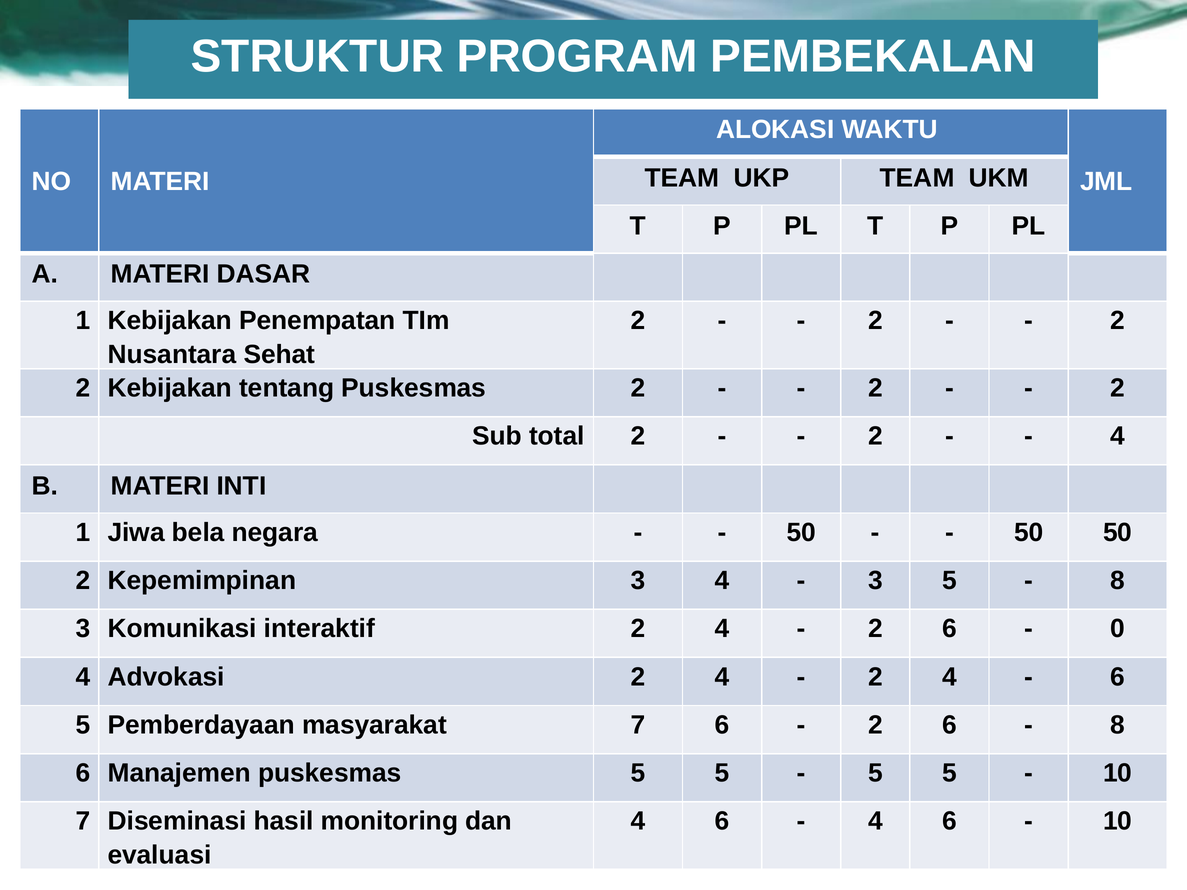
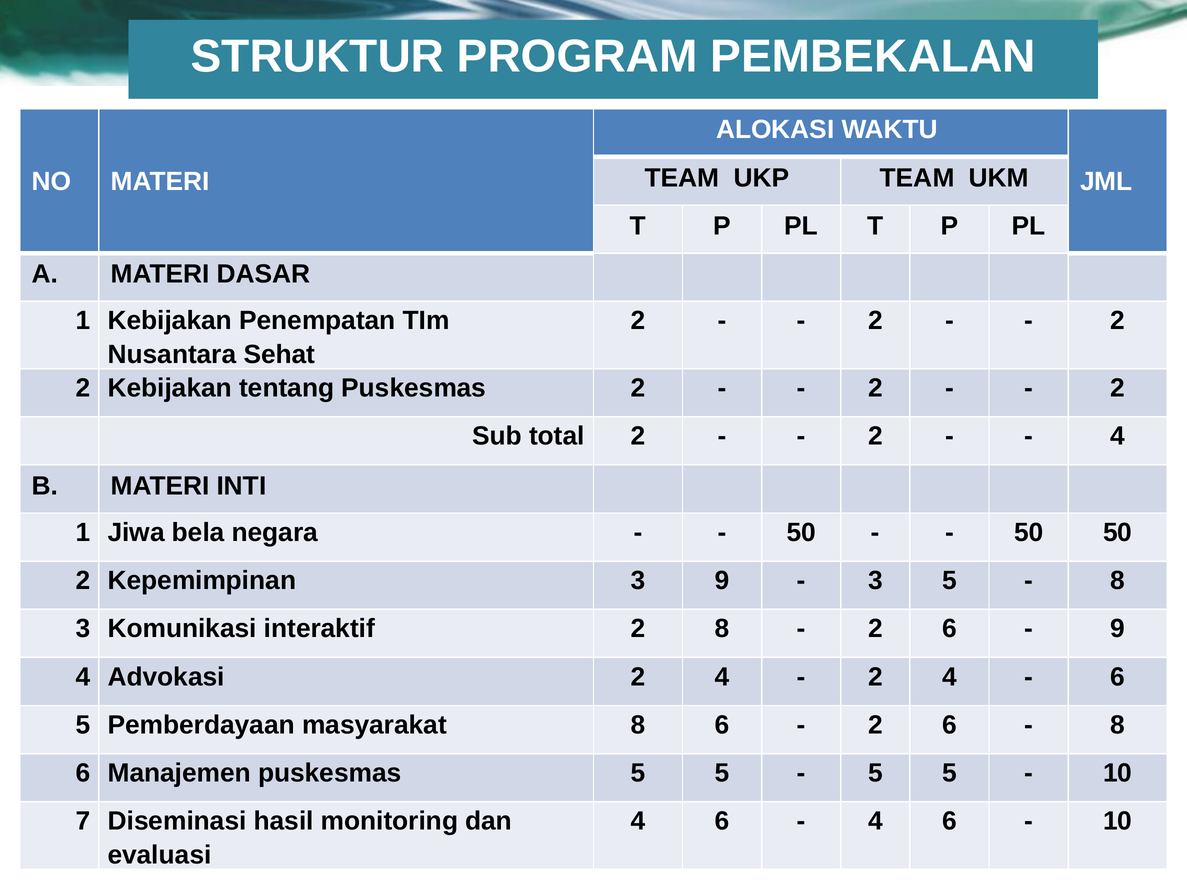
3 4: 4 -> 9 (722, 581)
interaktif 2 4: 4 -> 8 (722, 629)
0: 0 -> 9 (1118, 629)
masyarakat 7: 7 -> 8 (638, 725)
